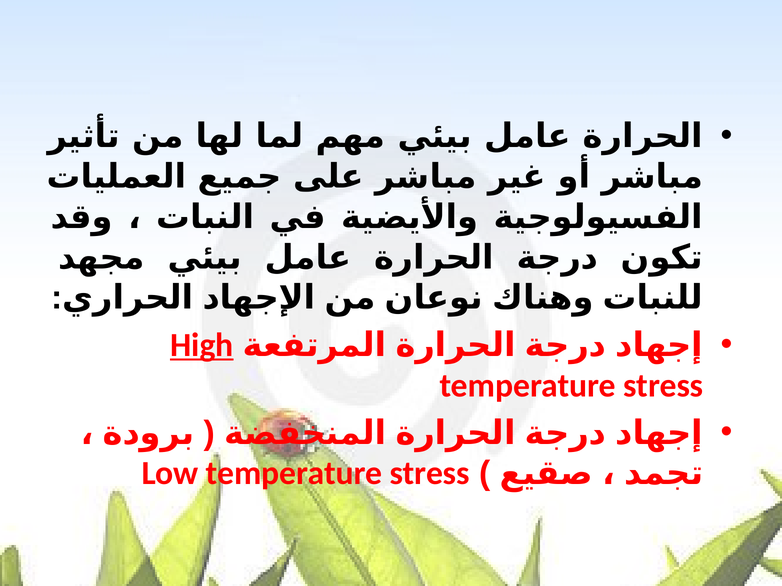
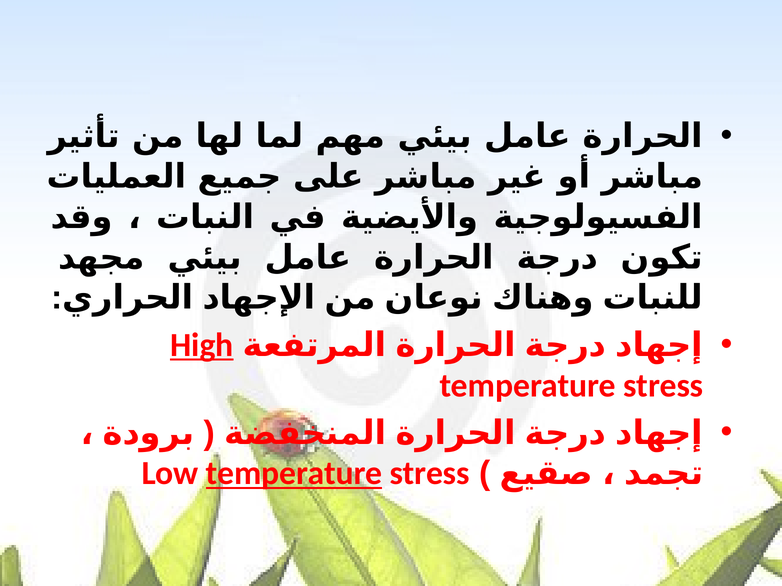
temperature underline: none -> present (294, 474)
